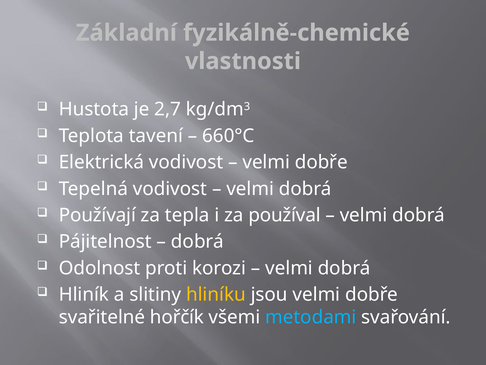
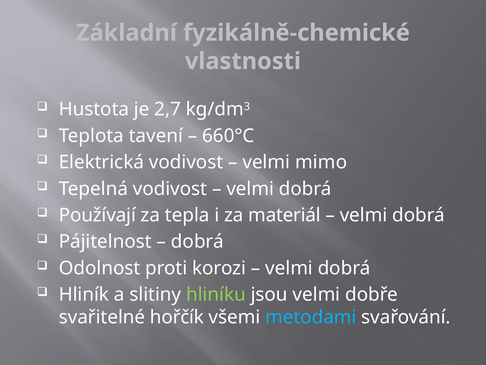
dobře: dobře -> mimo (321, 162)
používal: používal -> materiál (285, 215)
hliníku colour: yellow -> light green (216, 294)
